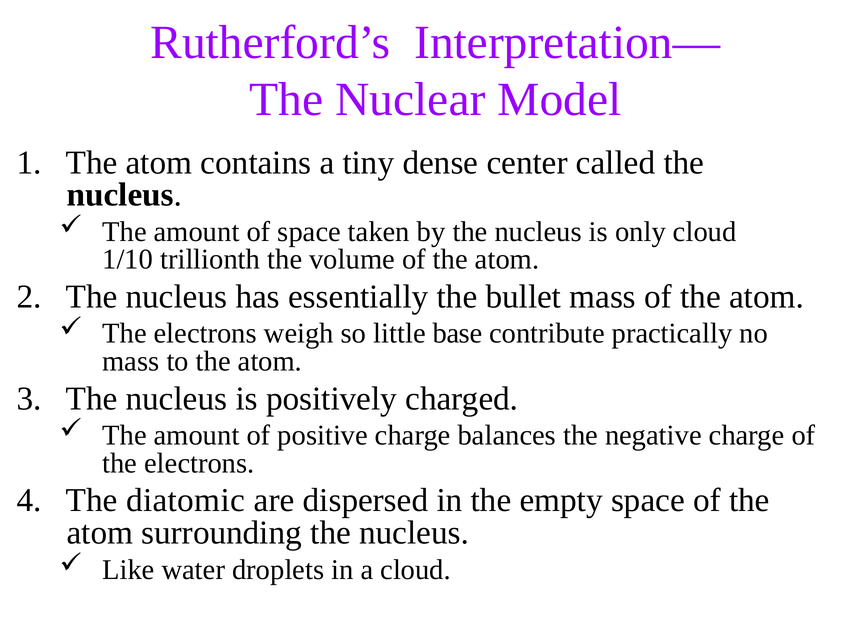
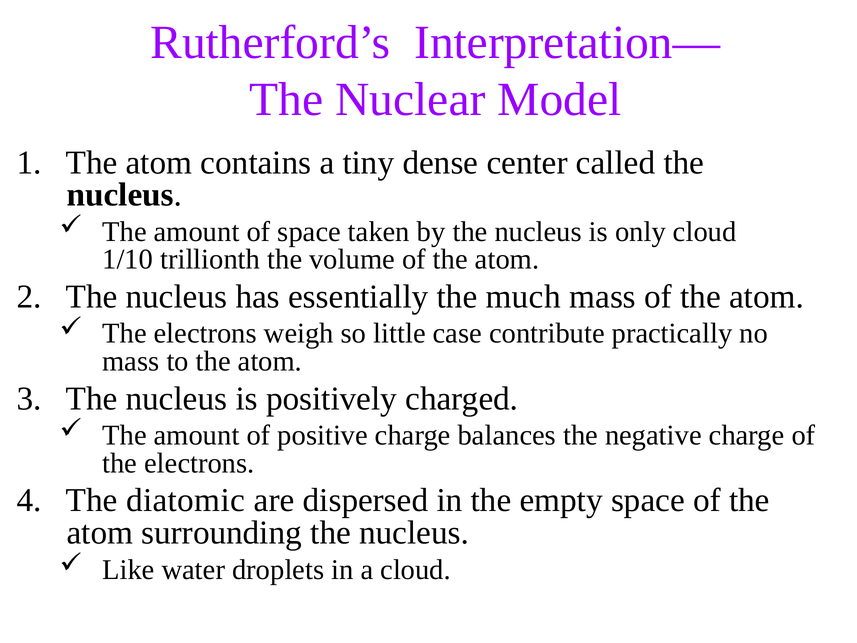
bullet: bullet -> much (523, 297)
base: base -> case (457, 333)
